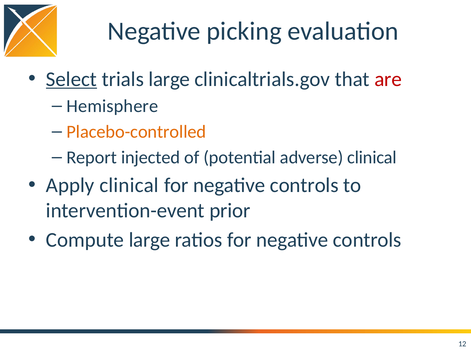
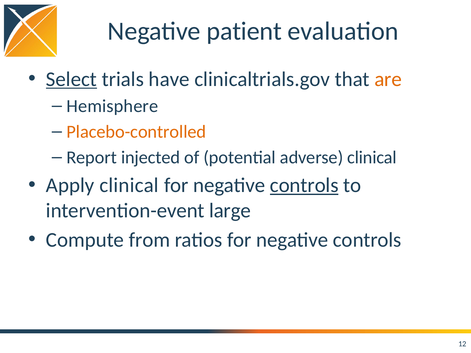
picking: picking -> patient (244, 31)
trials large: large -> have (169, 79)
are colour: red -> orange (388, 79)
controls underline: none -> present (304, 185)
prior: prior -> large (230, 211)
Compute large: large -> from (149, 240)
